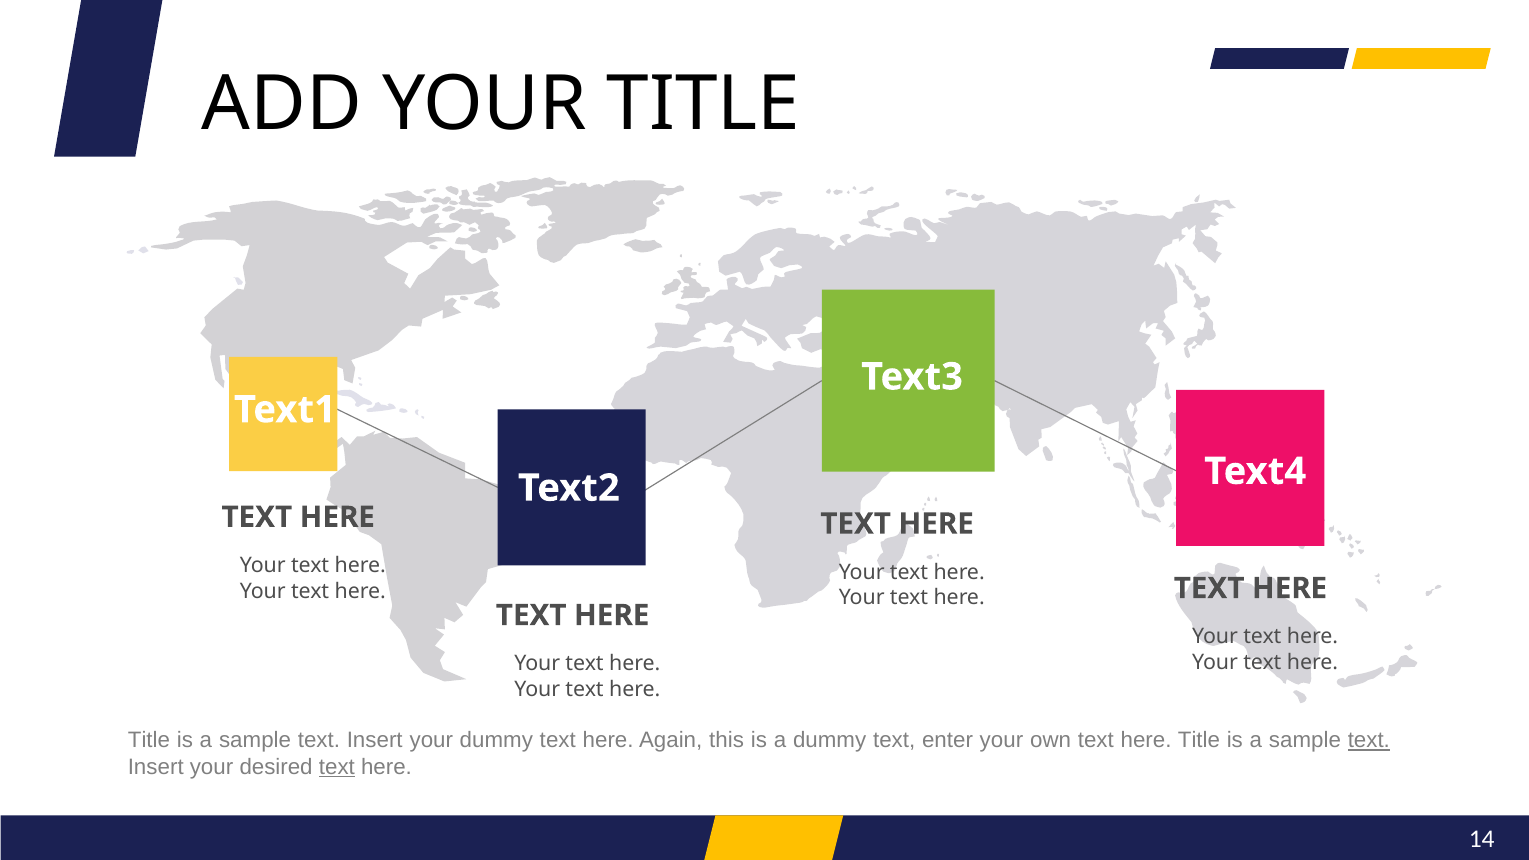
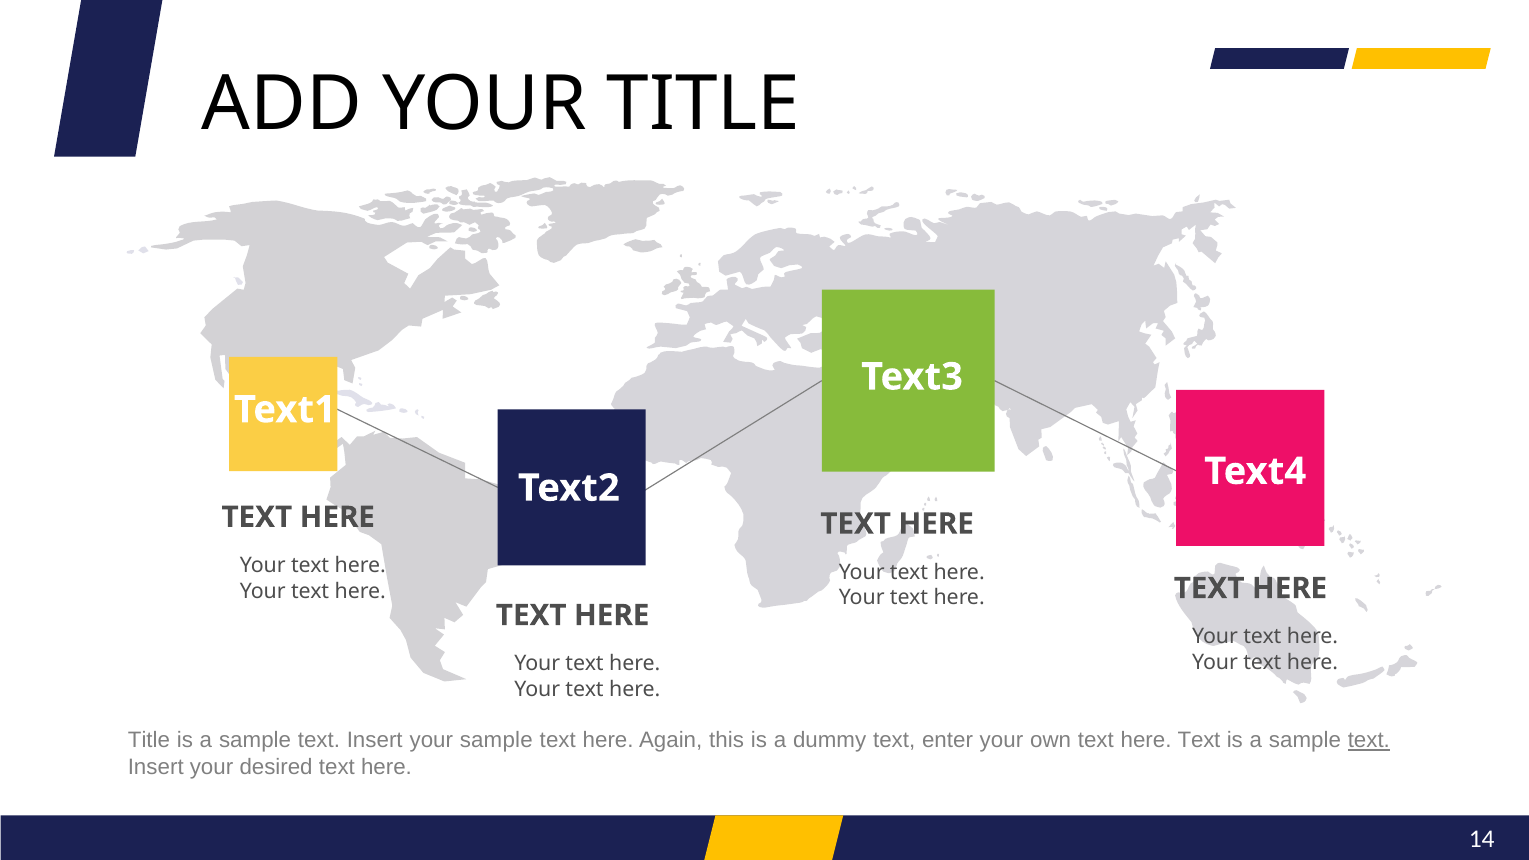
your dummy: dummy -> sample (496, 741)
own text here Title: Title -> Text (1199, 741)
text underline: present -> none (337, 767)
